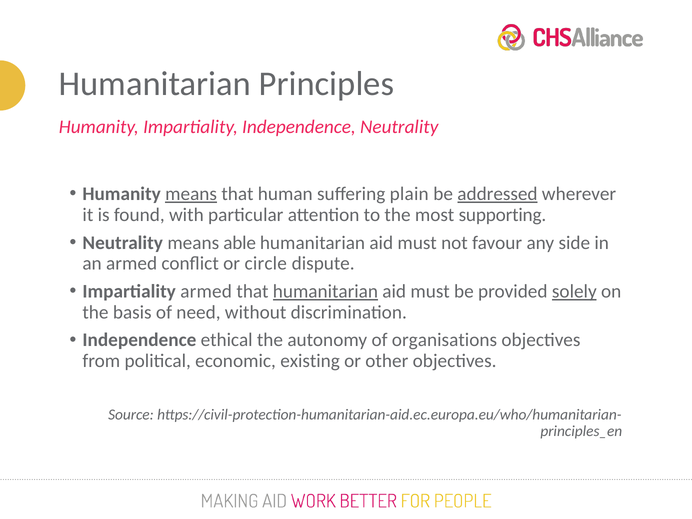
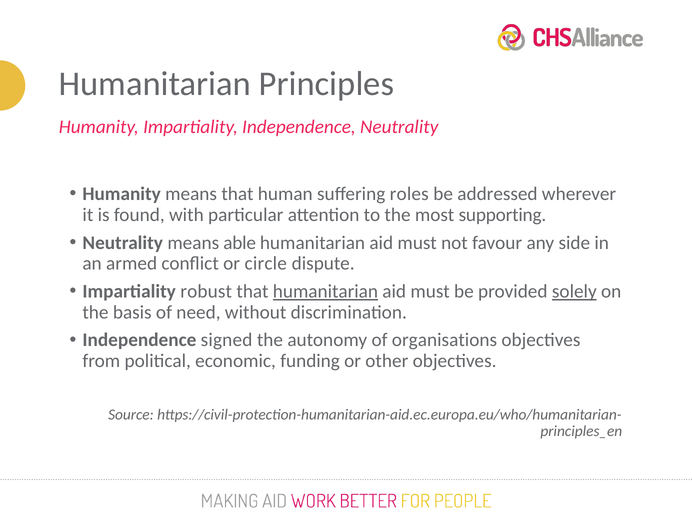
means underline: present -> none (191, 194)
plain: plain -> roles (409, 194)
addressed underline: present -> none (497, 194)
Impartiality armed: armed -> robust (206, 291)
ethical: ethical -> signed (227, 340)
existing: existing -> funding (310, 361)
